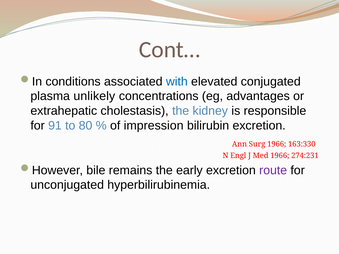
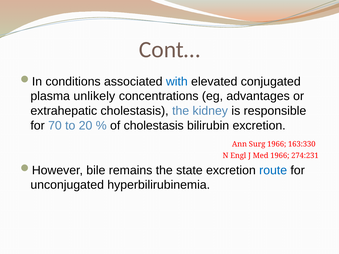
91: 91 -> 70 (55, 126)
80: 80 -> 20 (86, 126)
of impression: impression -> cholestasis (154, 126)
early: early -> state (189, 170)
route colour: purple -> blue (273, 170)
